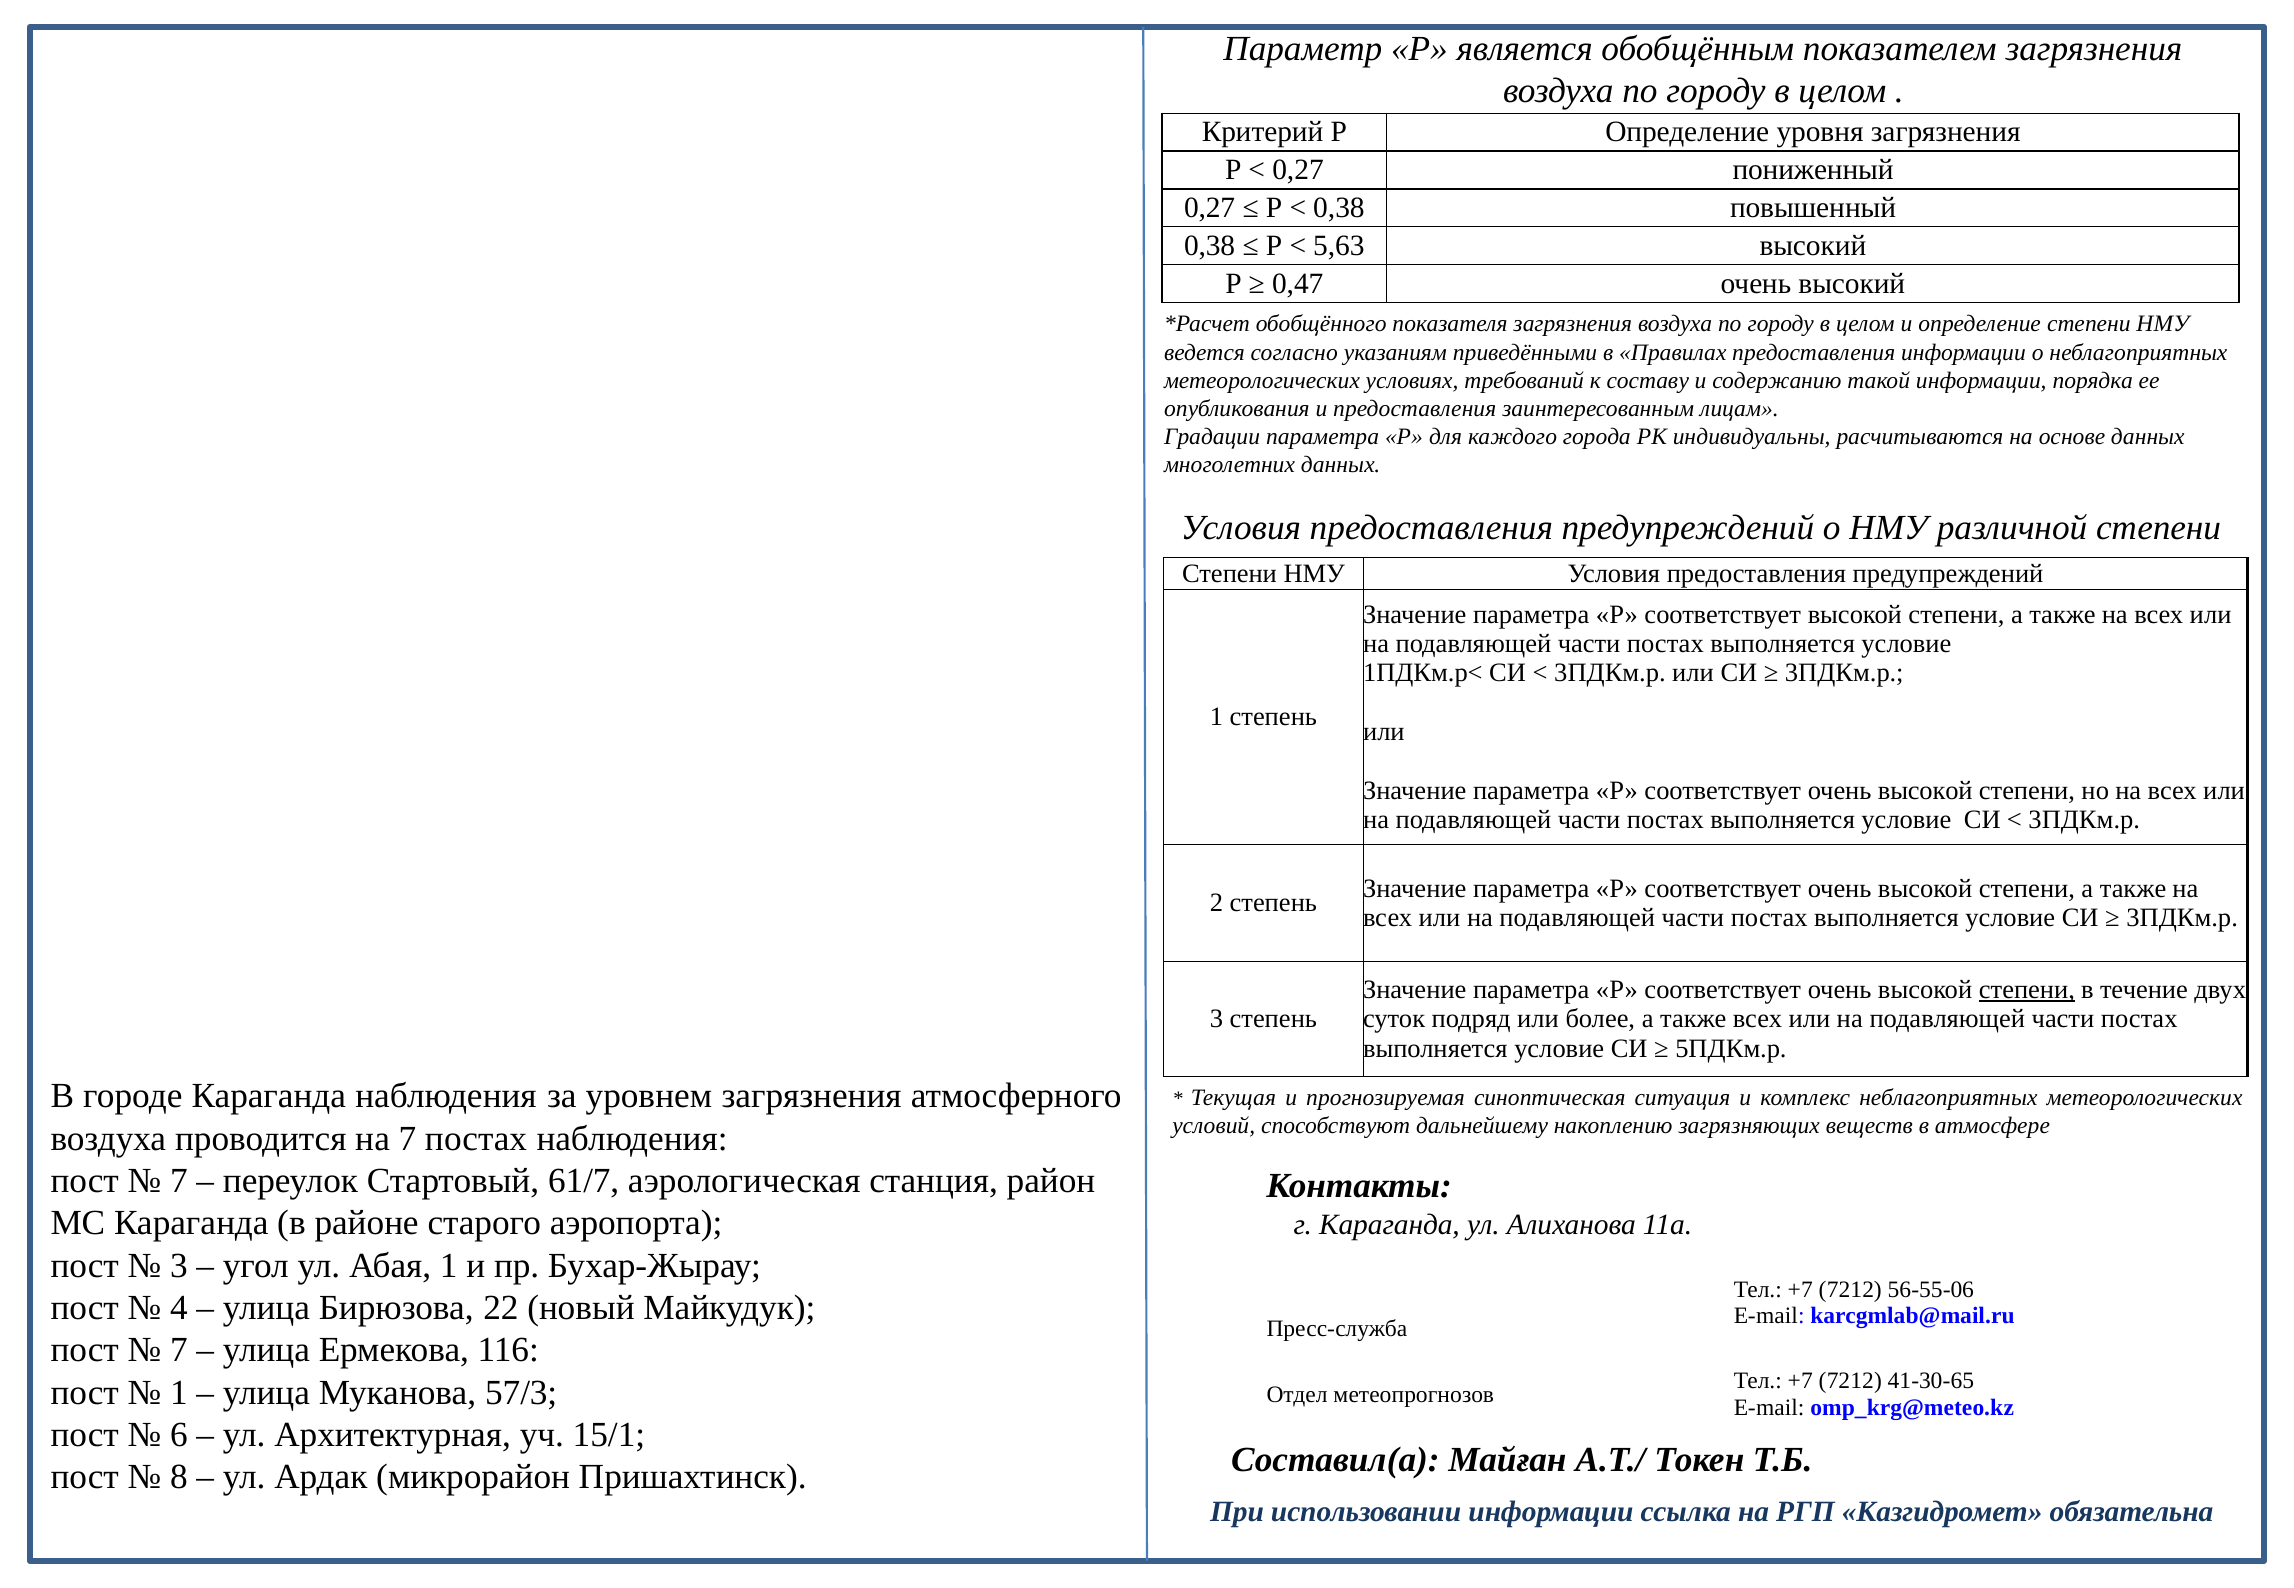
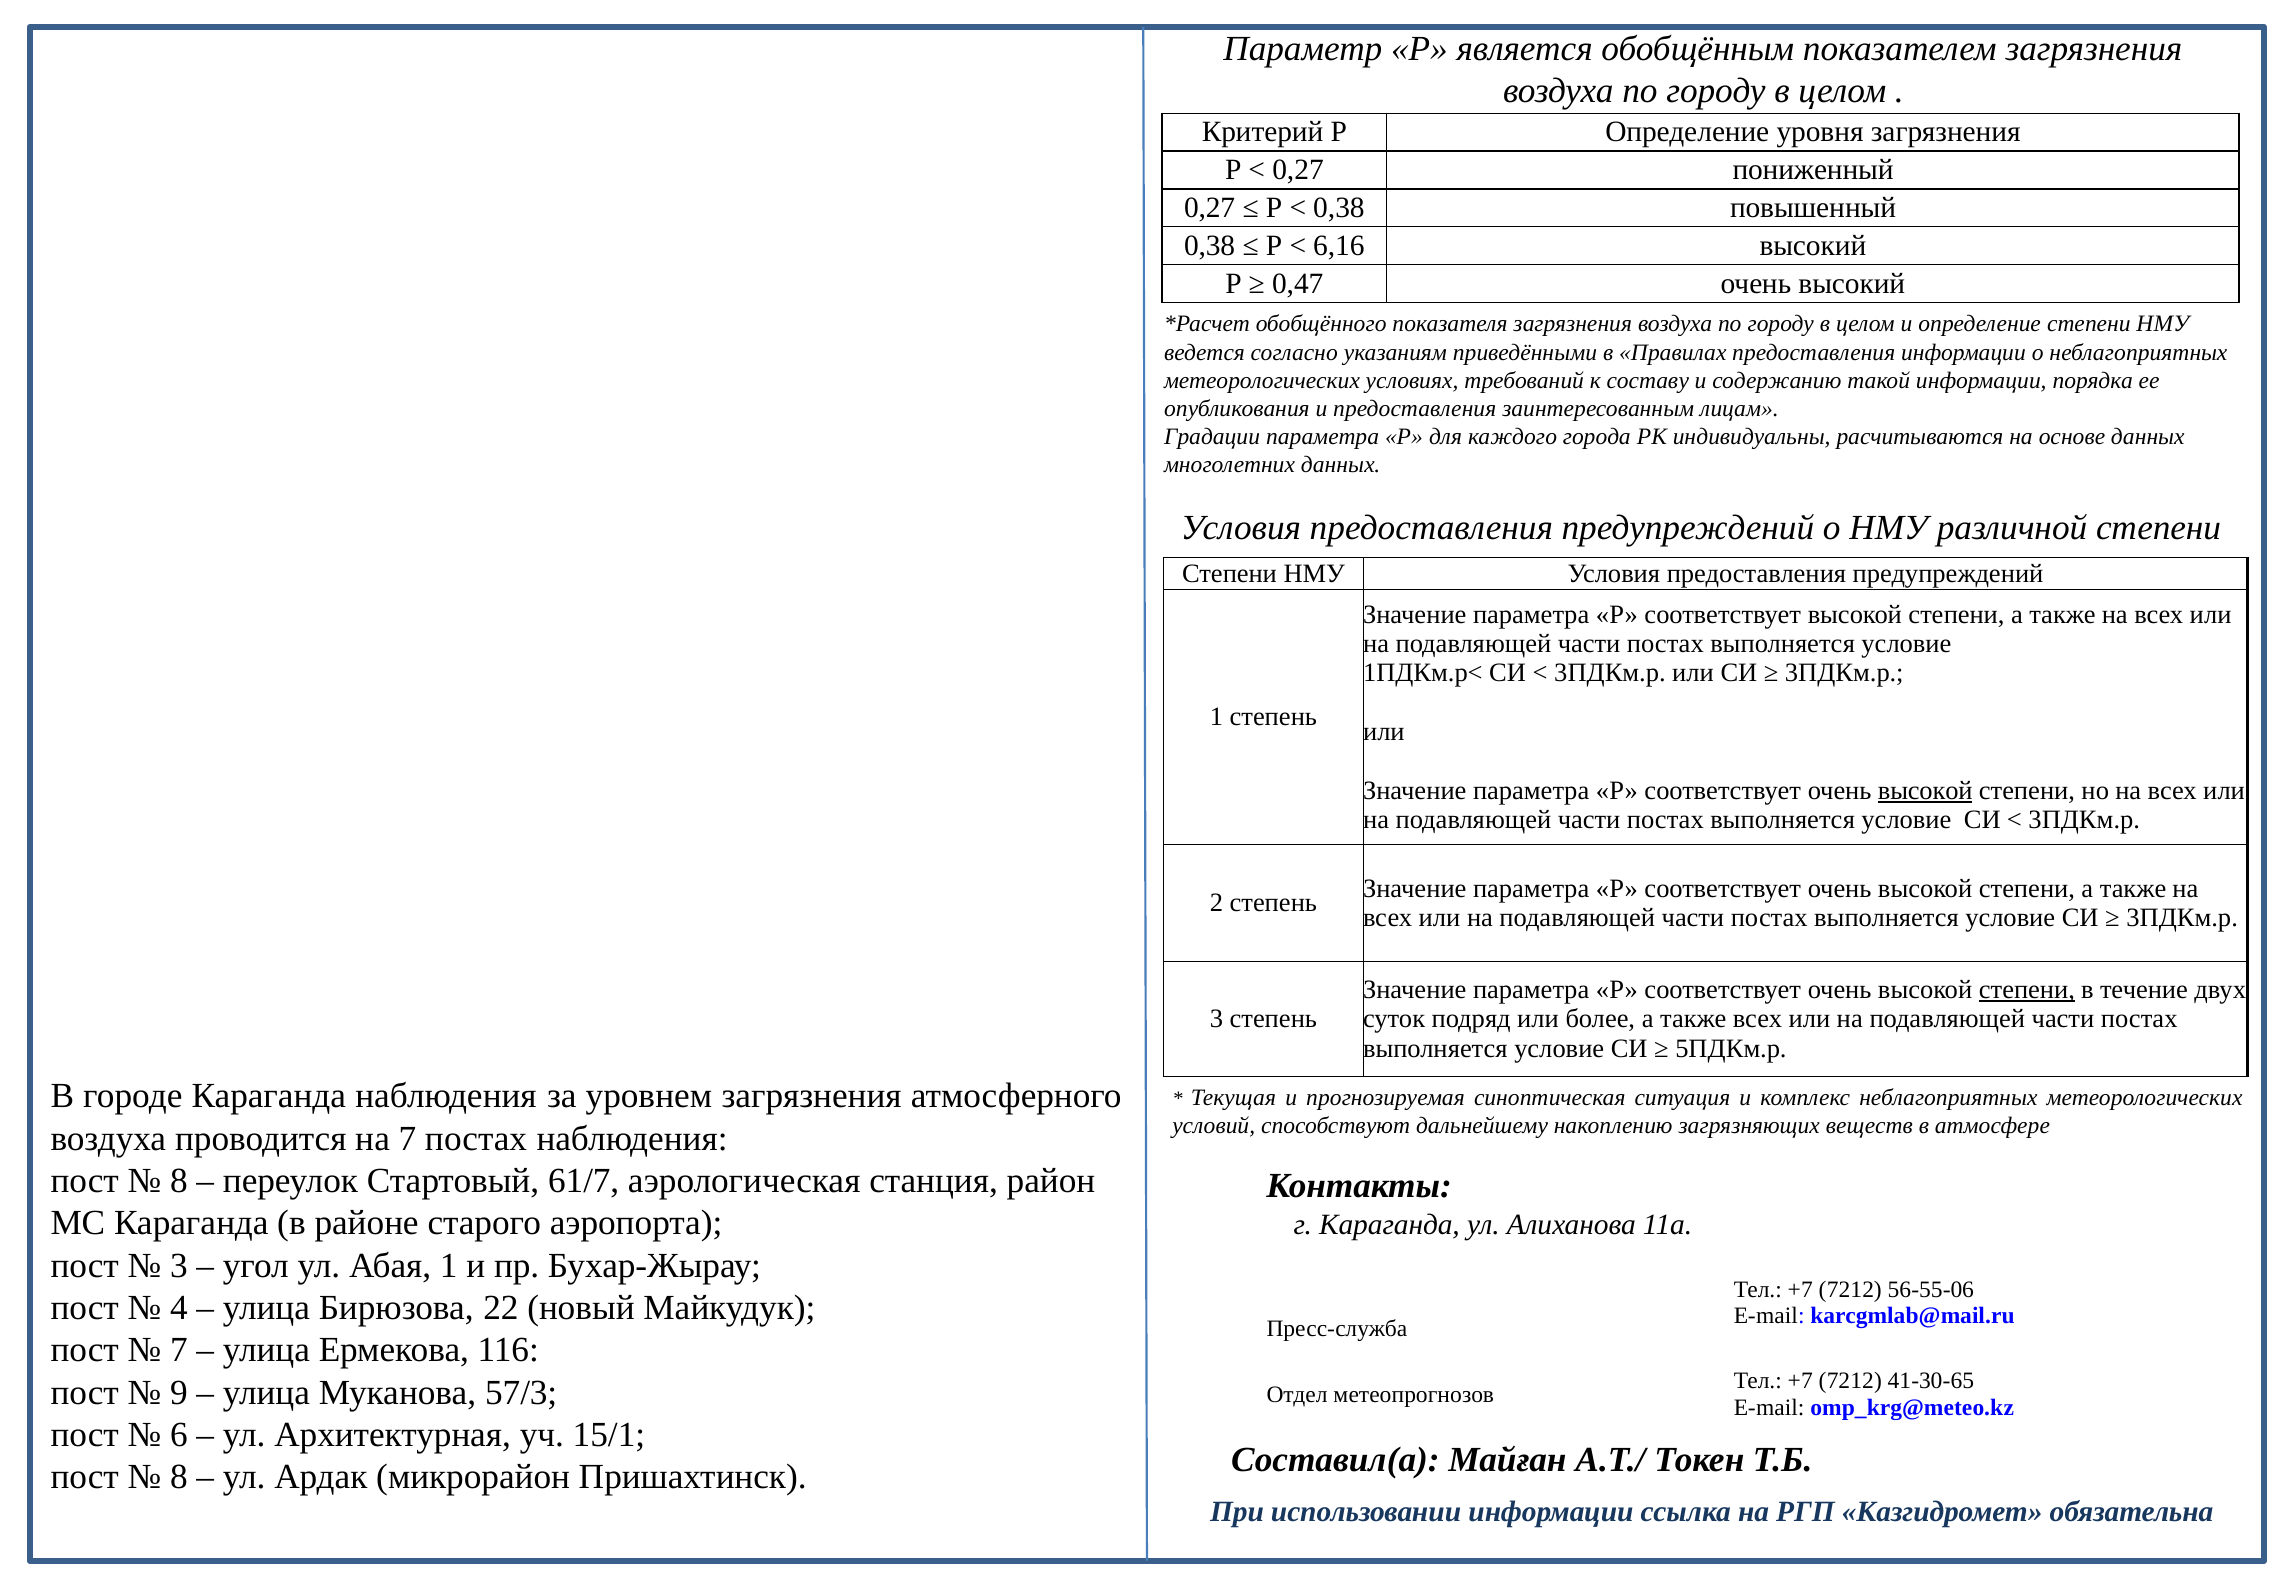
5,63: 5,63 -> 6,16 (1339, 245)
высокой underline: none -> present (1925, 790)
7: 7 -> 8 (179, 1181)
1: 1 -> 9 (179, 1393)
